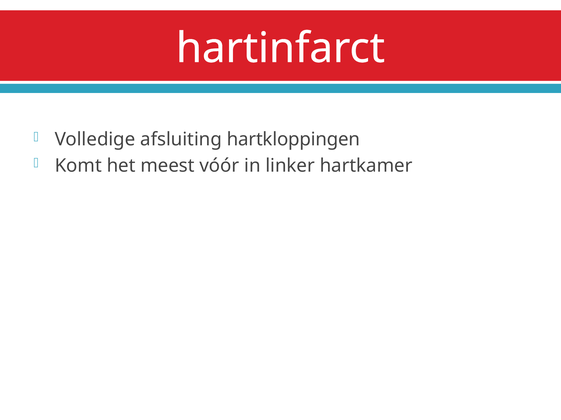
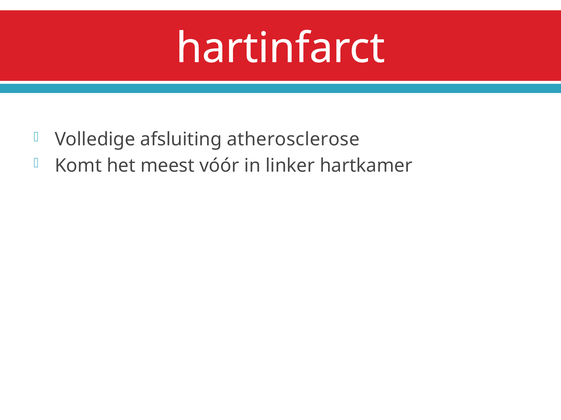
hartkloppingen: hartkloppingen -> atherosclerose (293, 140)
